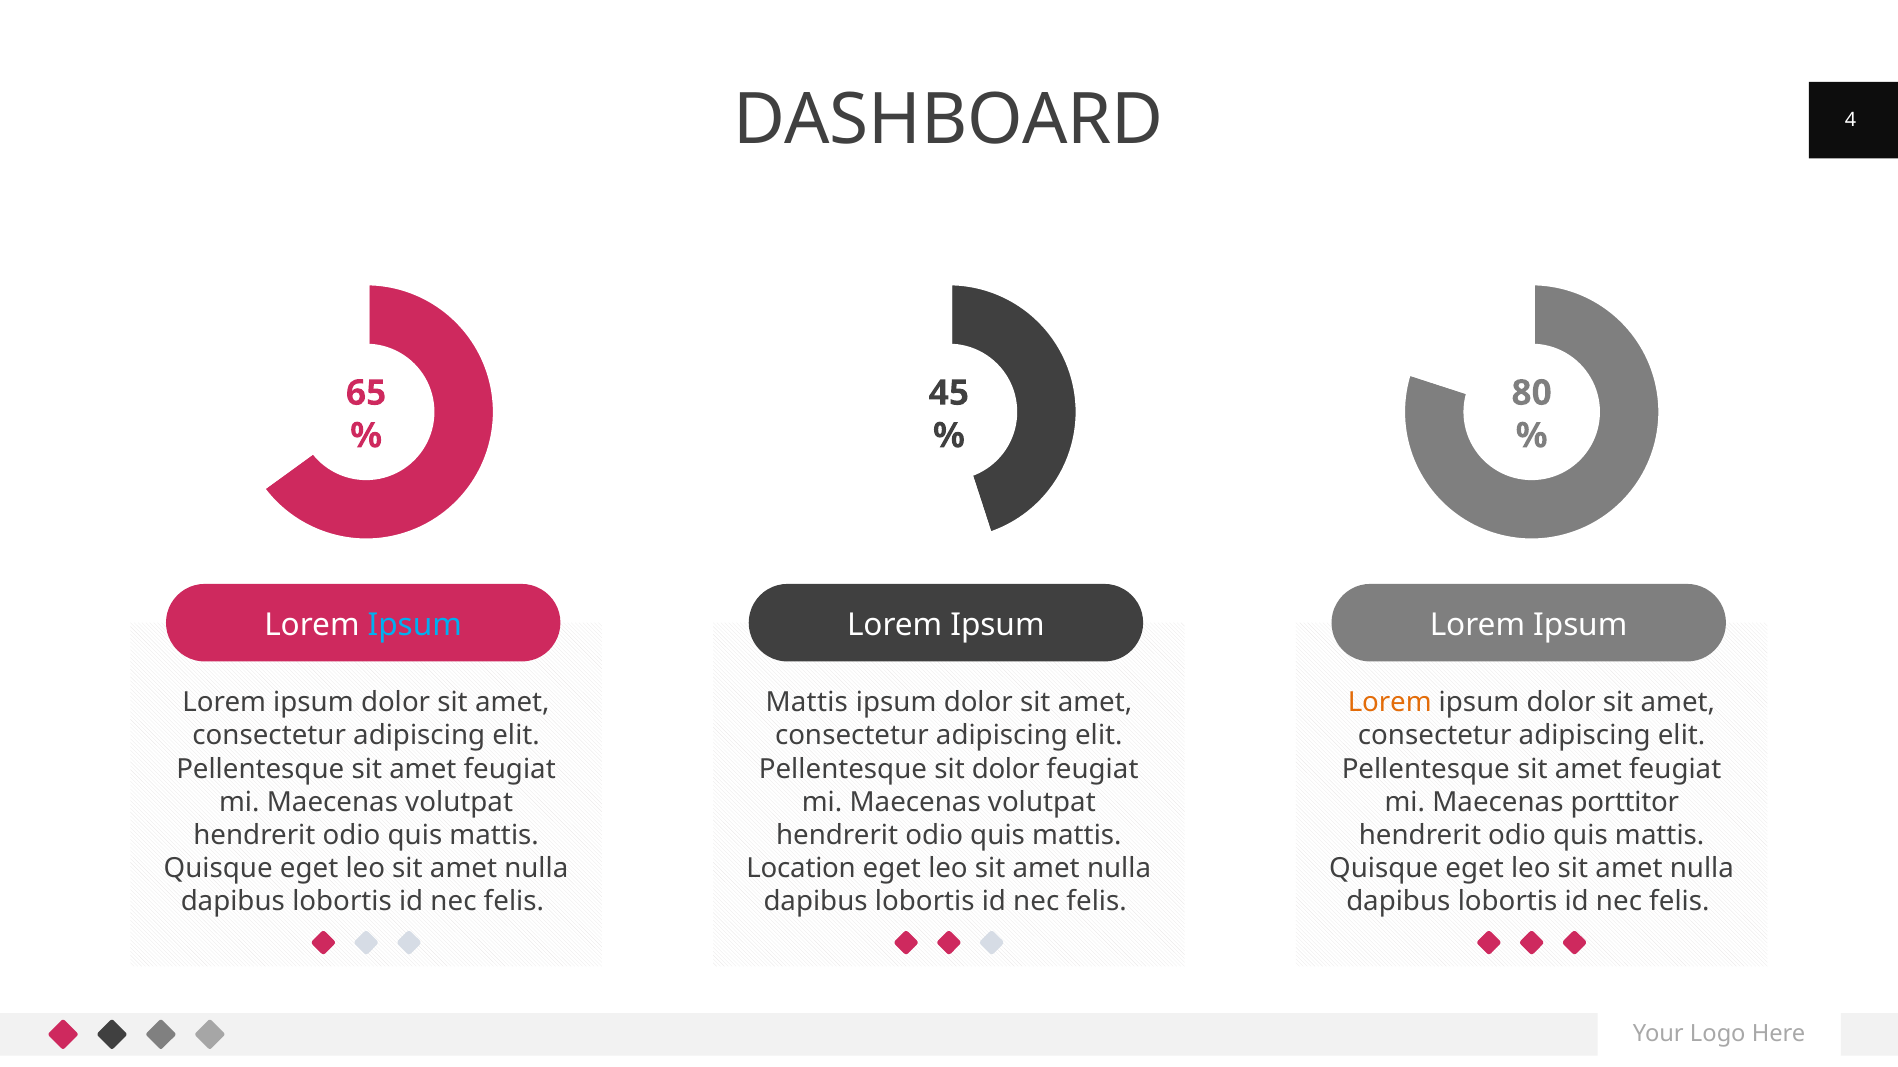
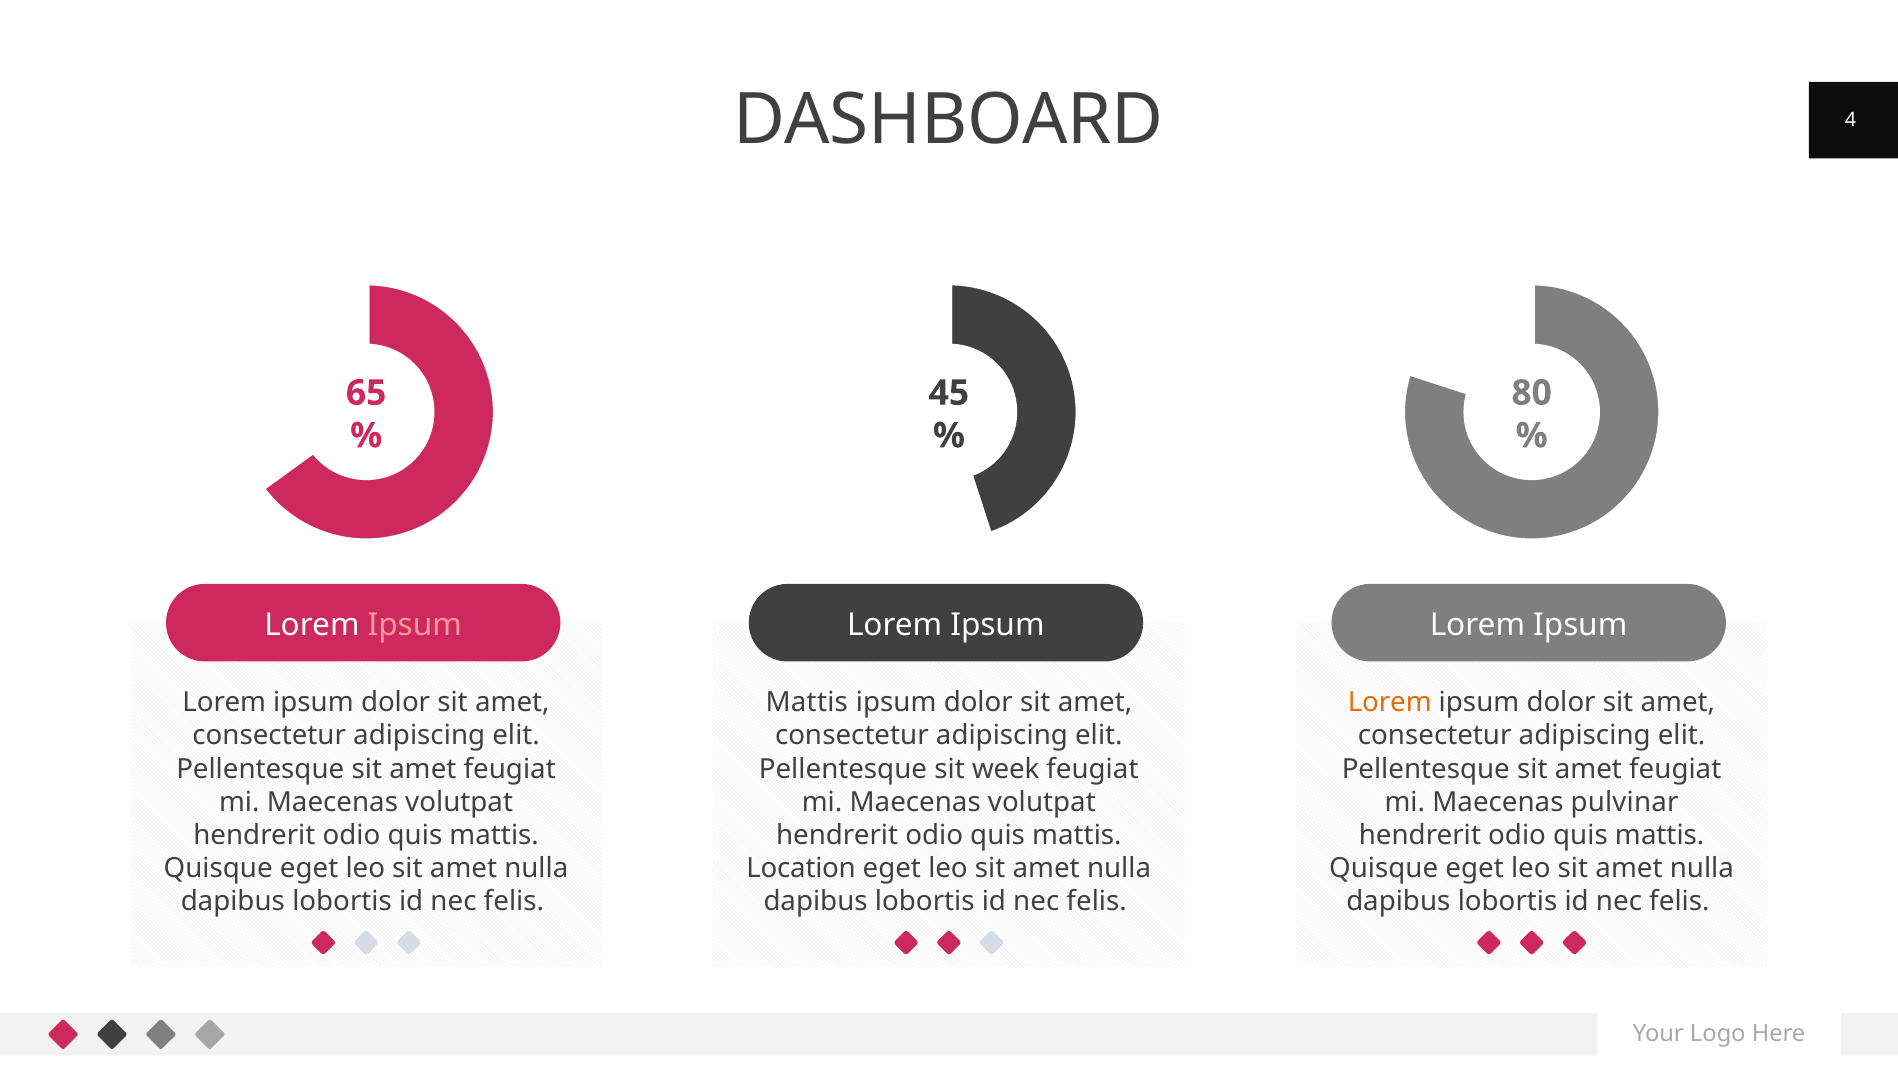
Ipsum colour: light blue -> pink (415, 625)
sit dolor: dolor -> week (1006, 769)
porttitor: porttitor -> pulvinar (1625, 803)
